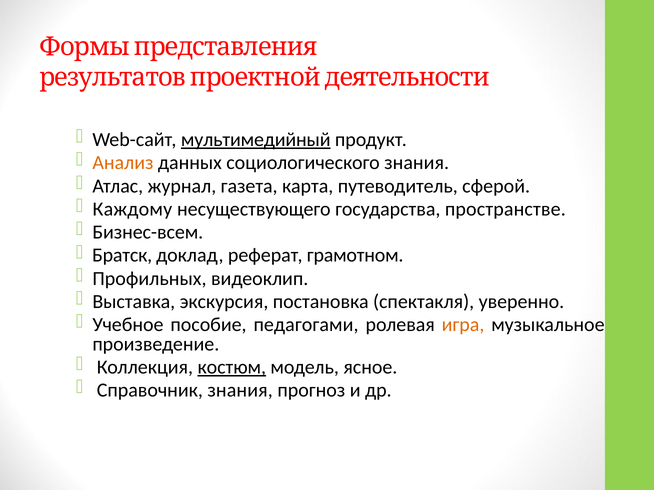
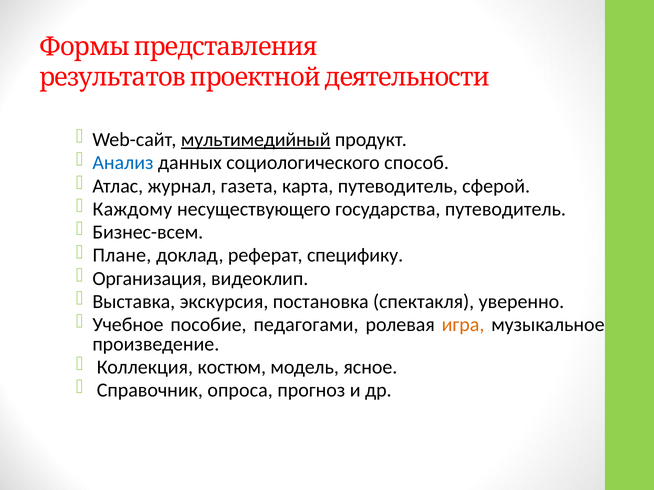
Анализ colour: orange -> blue (123, 163)
социологического знания: знания -> способ (417, 163)
государства пространстве: пространстве -> путеводитель (505, 209)
Братск: Братск -> Плане (122, 256)
грамотном: грамотном -> специфику (355, 256)
Профильных: Профильных -> Организация (150, 279)
костюм underline: present -> none (232, 367)
Справочник знания: знания -> опроса (240, 391)
